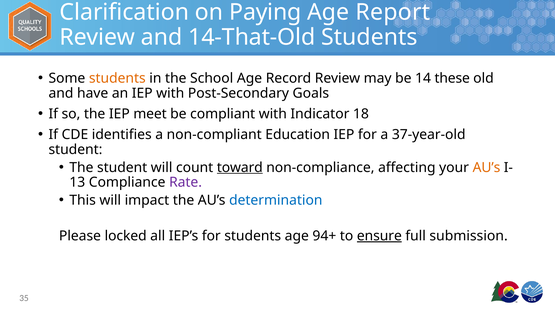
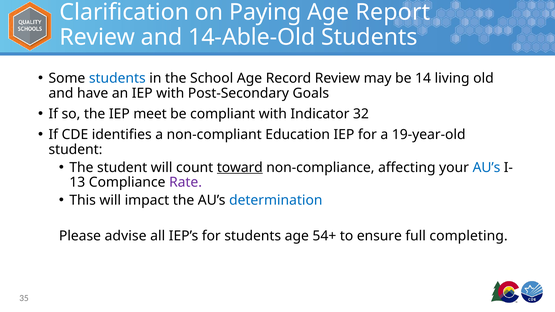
14-That-Old: 14-That-Old -> 14-Able-Old (252, 37)
students colour: orange -> blue (117, 78)
these: these -> living (452, 78)
18: 18 -> 32 (361, 114)
37-year-old: 37-year-old -> 19-year-old (429, 135)
AU’s colour: orange -> blue (486, 168)
locked: locked -> advise (126, 236)
94+: 94+ -> 54+ (324, 236)
ensure underline: present -> none (379, 236)
submission: submission -> completing (469, 236)
